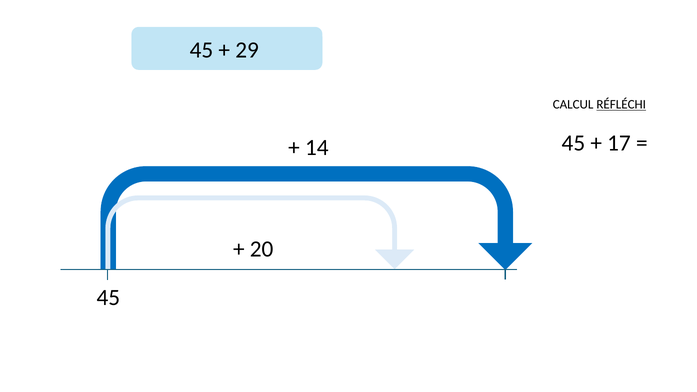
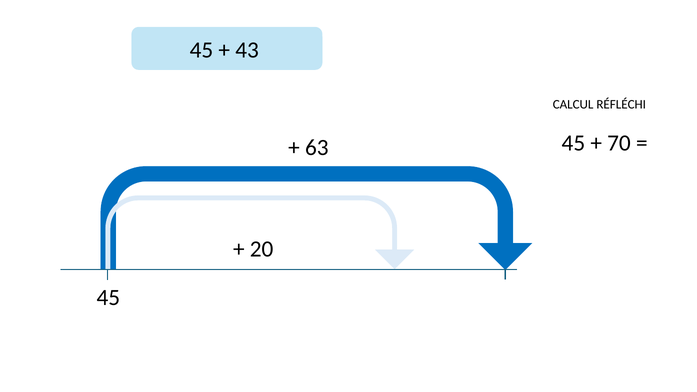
29: 29 -> 43 (247, 50)
RÉFLÉCHI underline: present -> none (621, 105)
17: 17 -> 70 (619, 143)
14: 14 -> 63 (317, 147)
